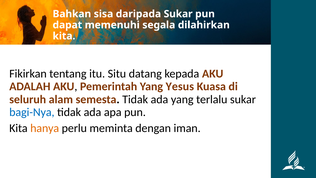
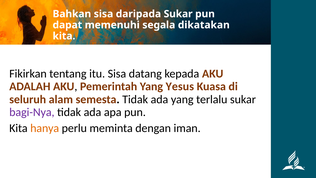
dilahirkan: dilahirkan -> dikatakan (204, 25)
itu Situ: Situ -> Sisa (117, 74)
bagi-Nya colour: blue -> purple (32, 112)
